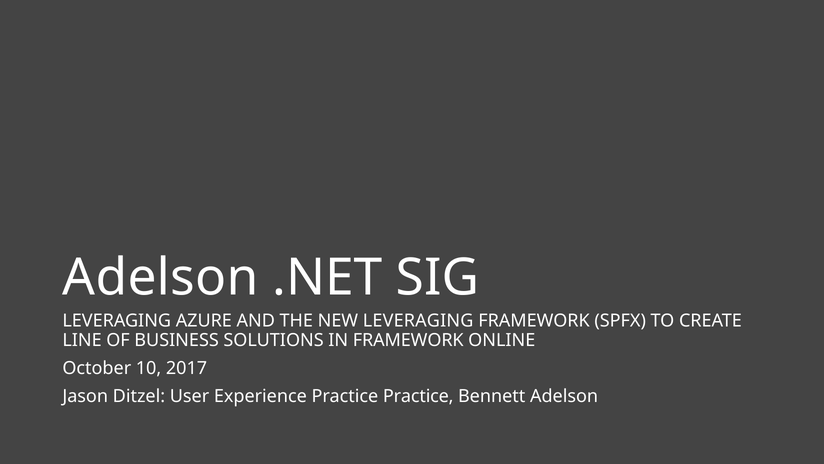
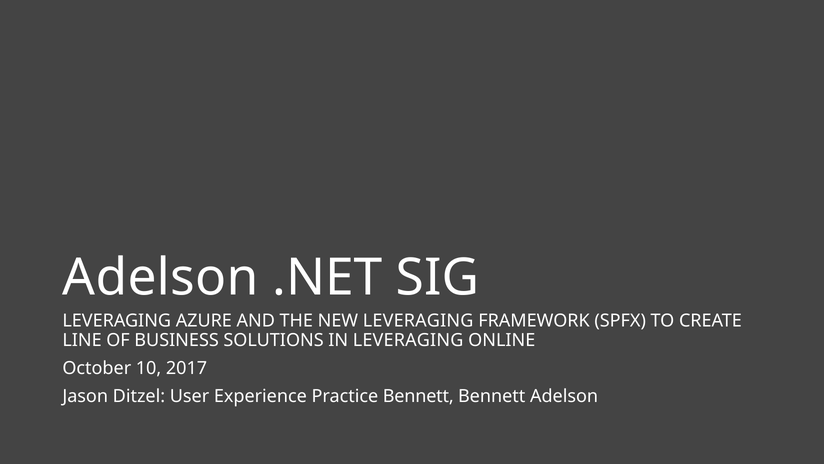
IN FRAMEWORK: FRAMEWORK -> LEVERAGING (408, 340)
Practice Practice: Practice -> Bennett (418, 396)
